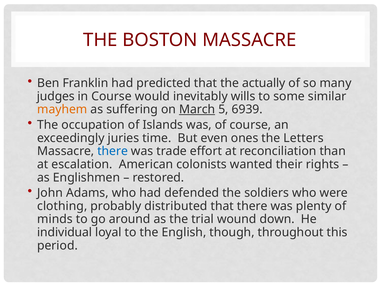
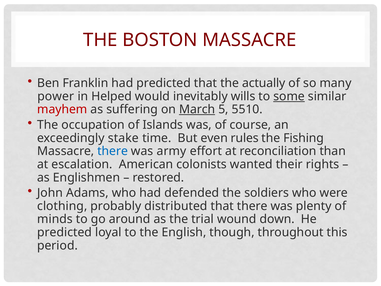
judges: judges -> power (56, 96)
in Course: Course -> Helped (112, 96)
some underline: none -> present (289, 96)
mayhem colour: orange -> red (62, 109)
6939: 6939 -> 5510 (247, 109)
juries: juries -> stake (123, 138)
ones: ones -> rules (245, 138)
Letters: Letters -> Fishing (304, 138)
trade: trade -> army (172, 151)
individual: individual -> predicted (65, 232)
